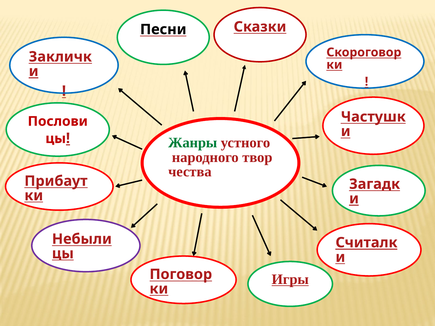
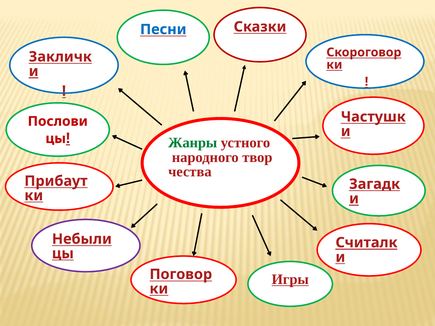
Песни colour: black -> blue (163, 29)
